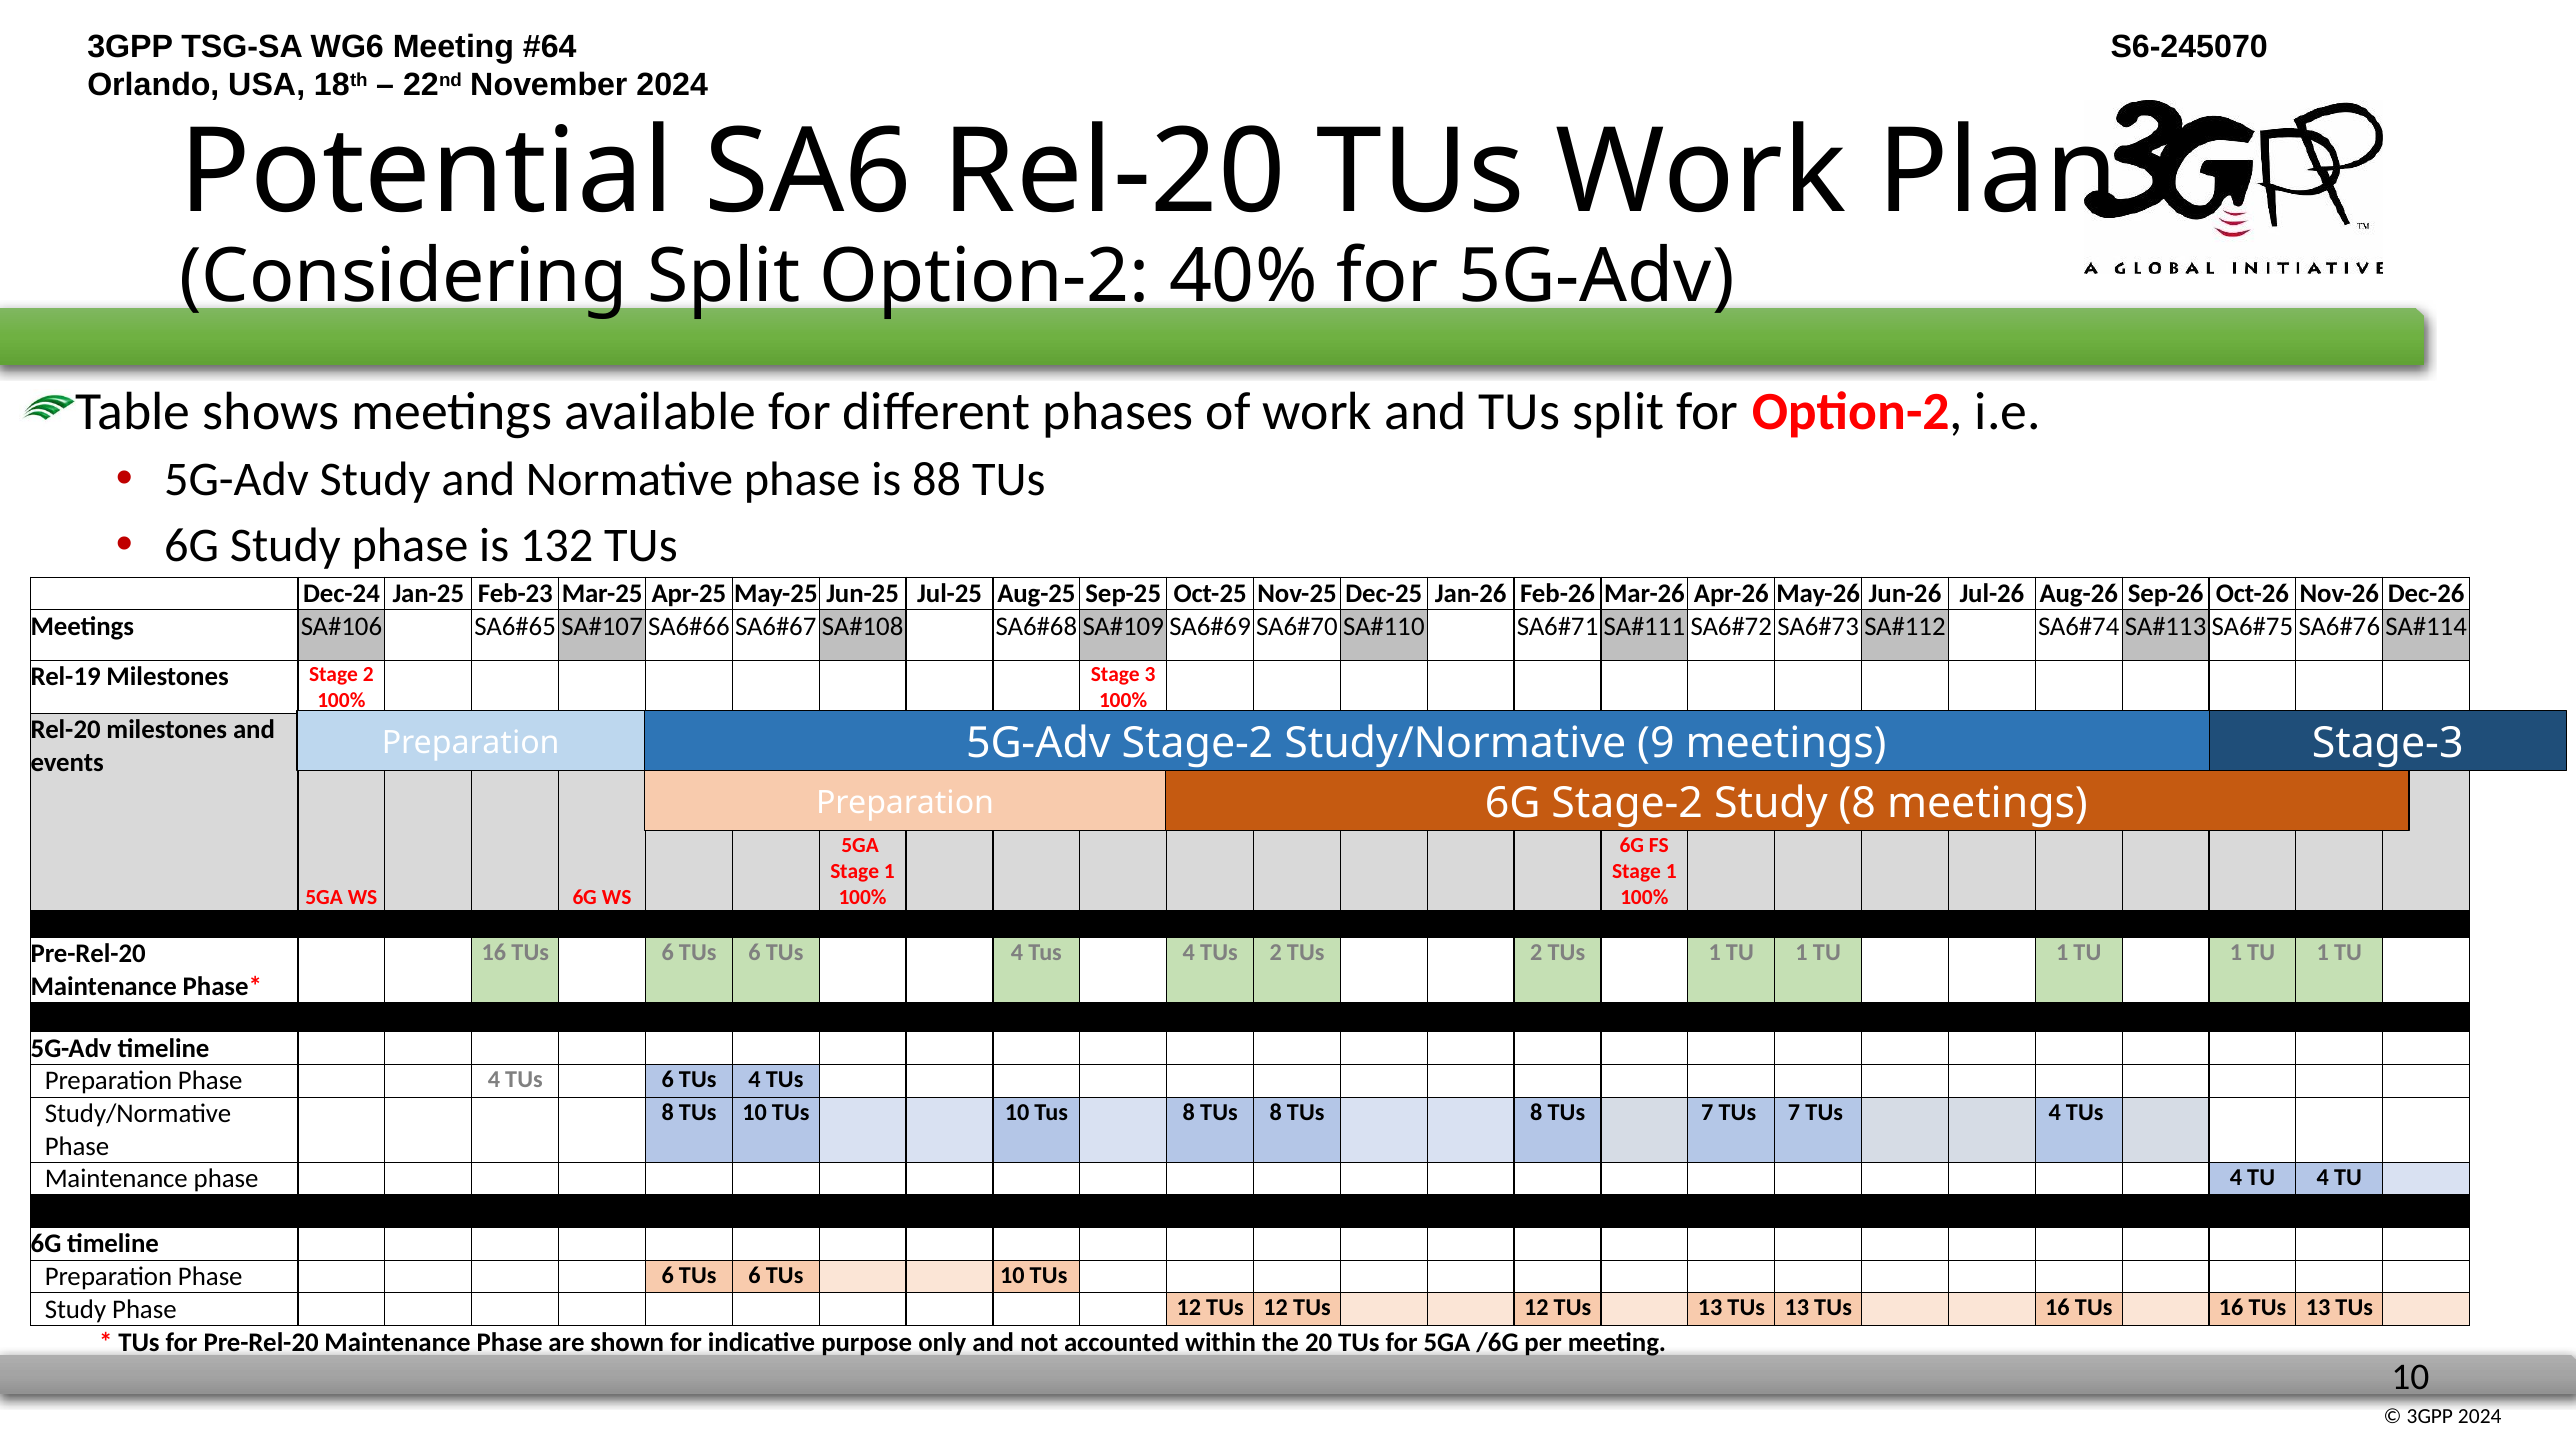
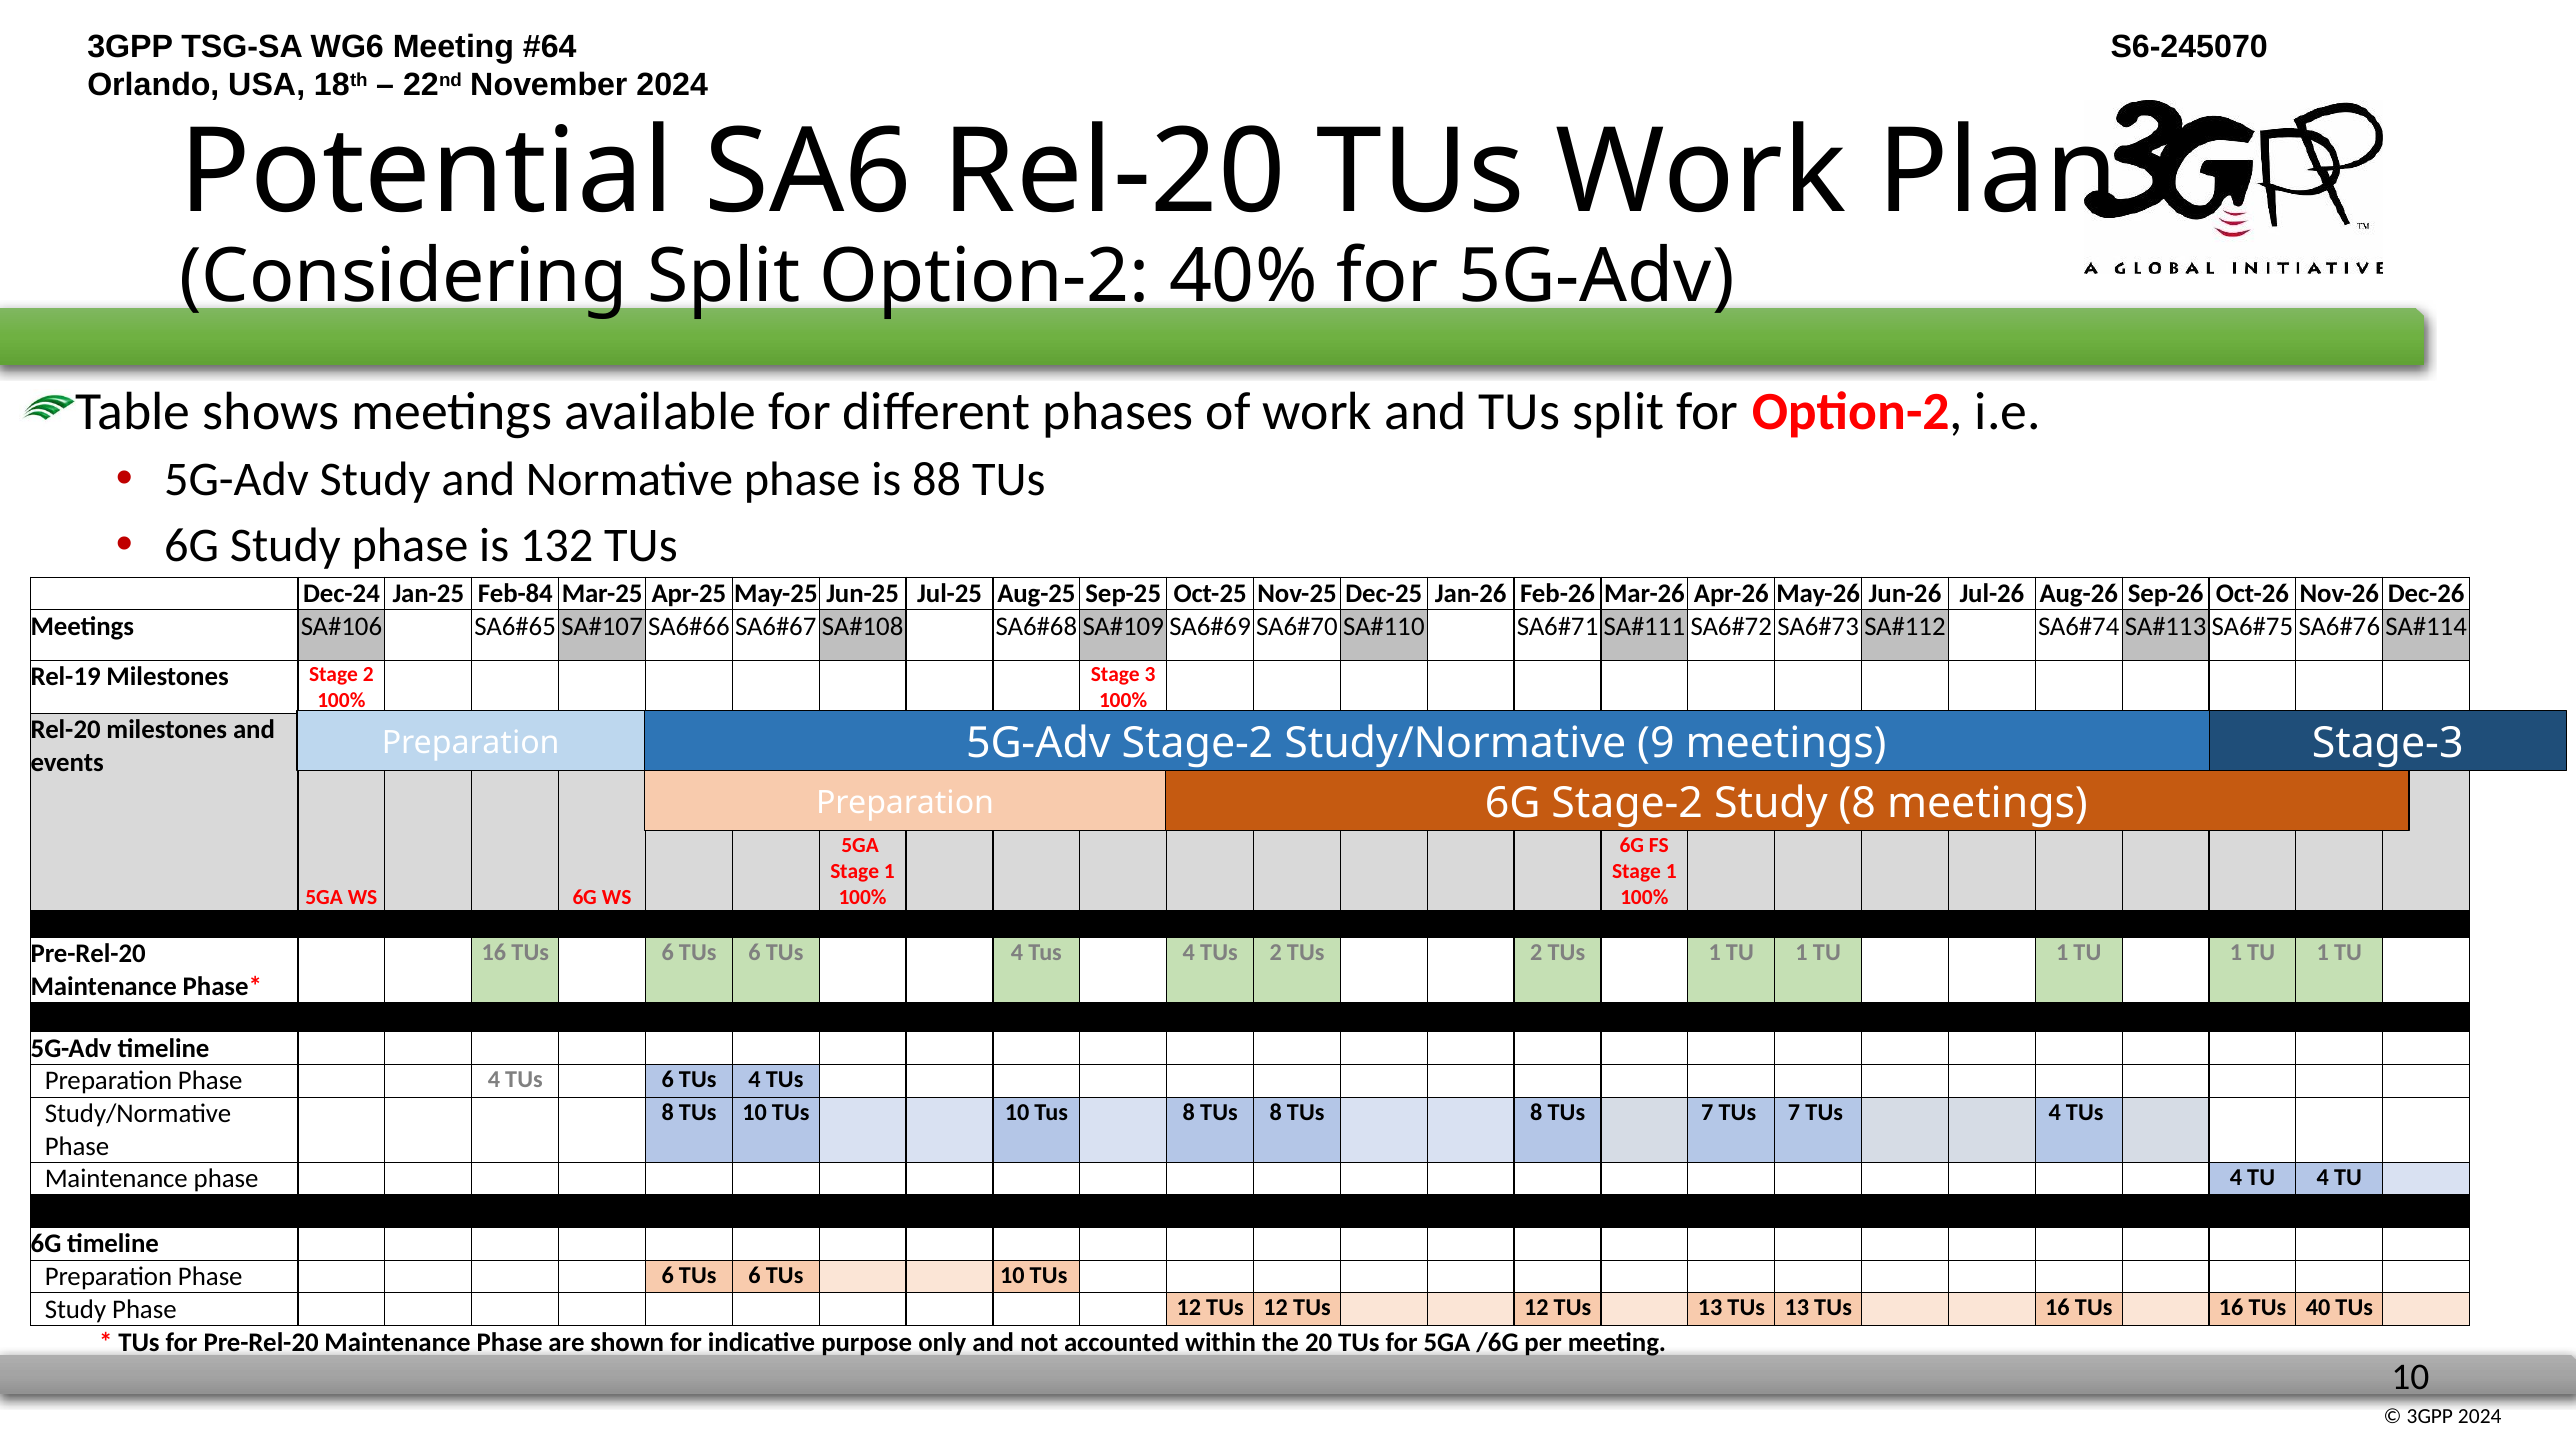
Feb-23: Feb-23 -> Feb-84 (515, 594)
16 TUs 13: 13 -> 40 (2318, 1308)
